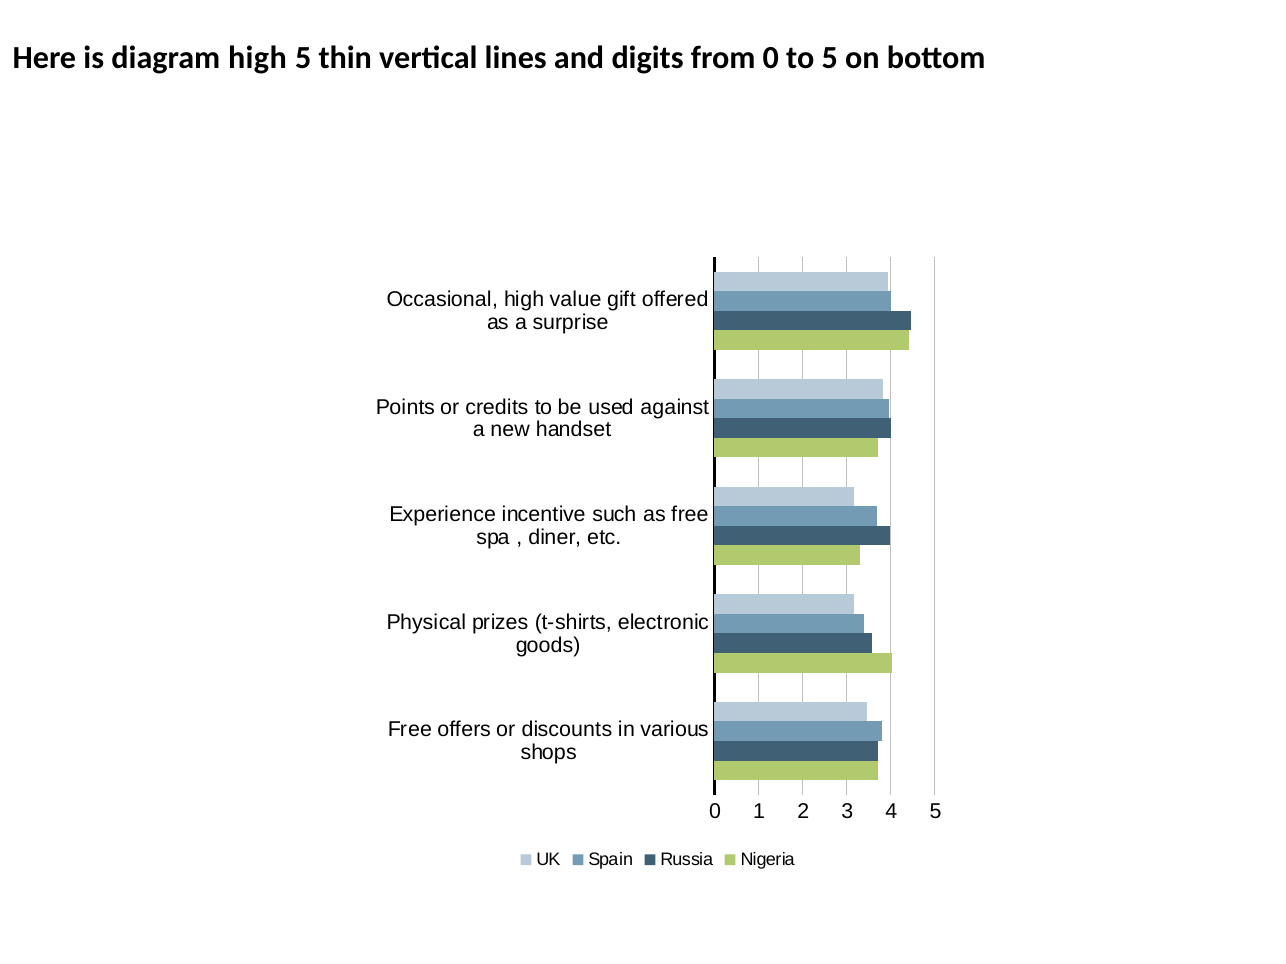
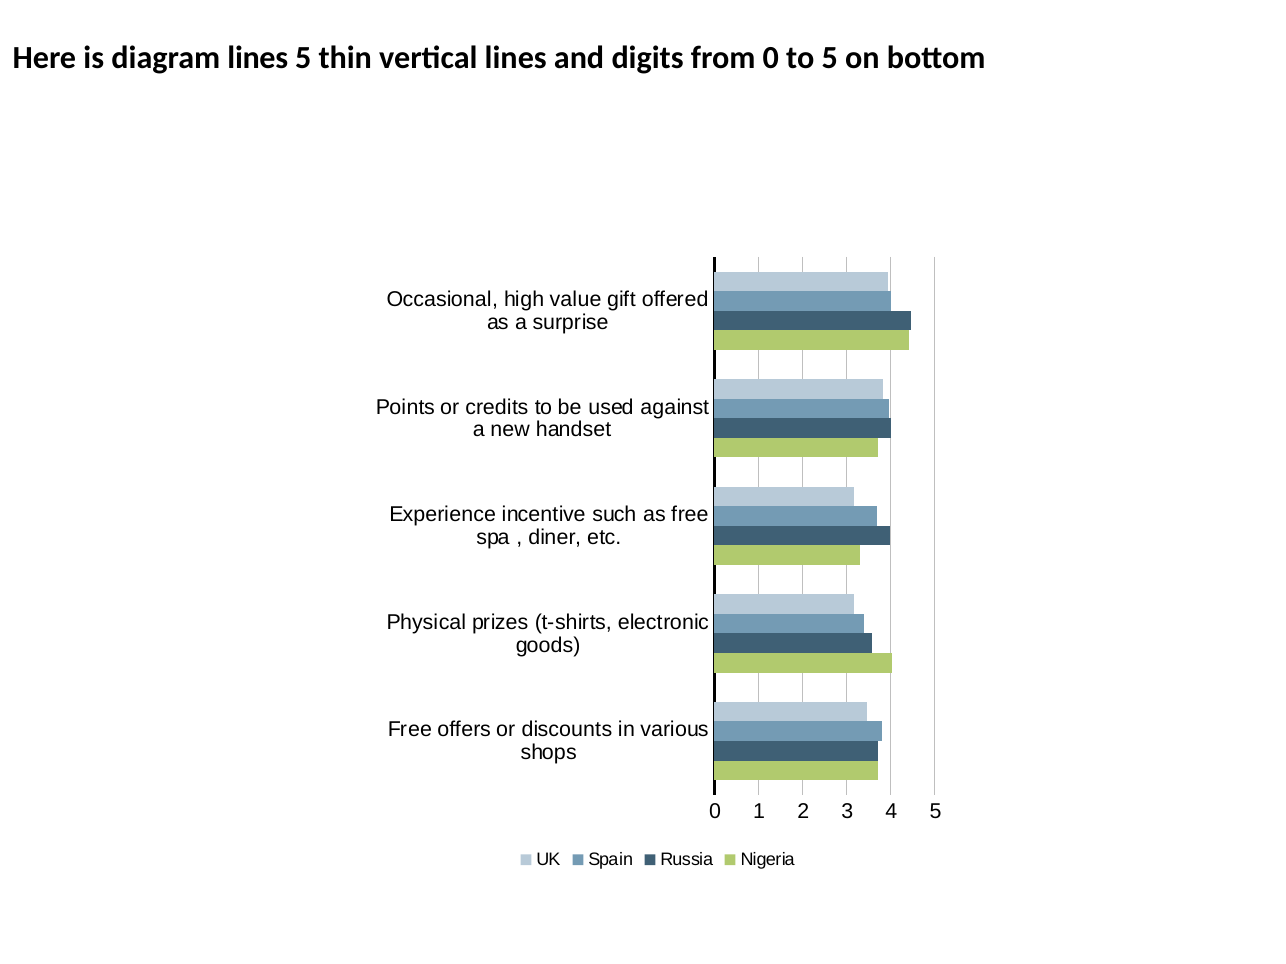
diagram high: high -> lines (258, 58)
